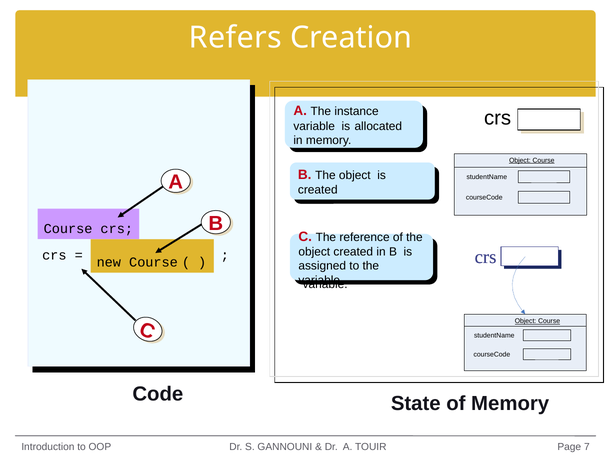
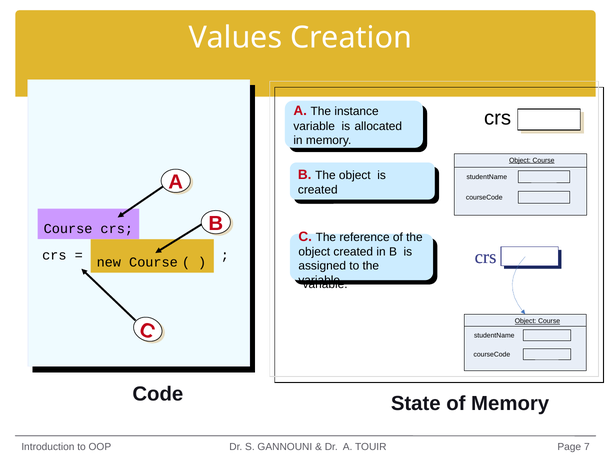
Refers: Refers -> Values (235, 38)
